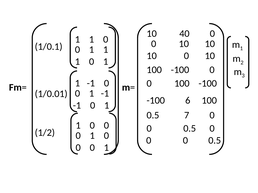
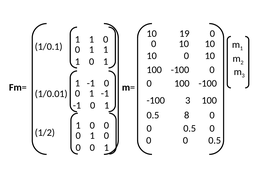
40: 40 -> 19 (184, 34)
-100 6: 6 -> 3 (188, 101)
7: 7 -> 8 (187, 115)
